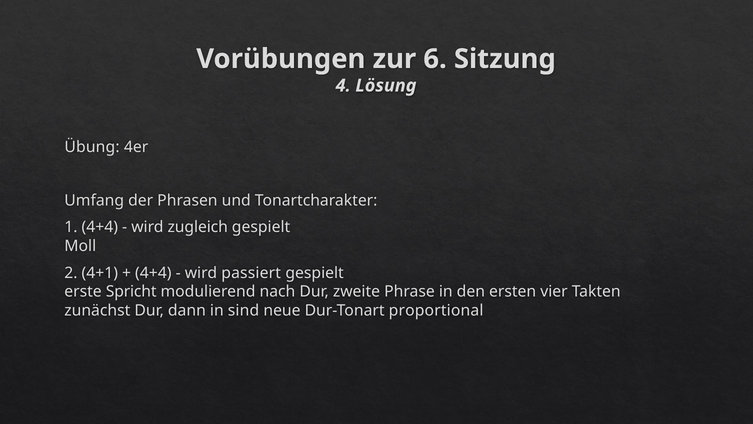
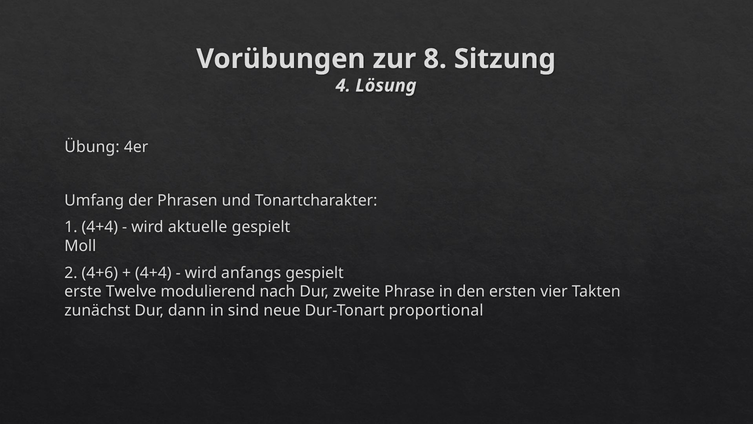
6: 6 -> 8 (435, 59)
zugleich: zugleich -> aktuelle (198, 227)
4+1: 4+1 -> 4+6 (100, 273)
passiert: passiert -> anfangs (251, 273)
Spricht: Spricht -> Twelve (131, 291)
